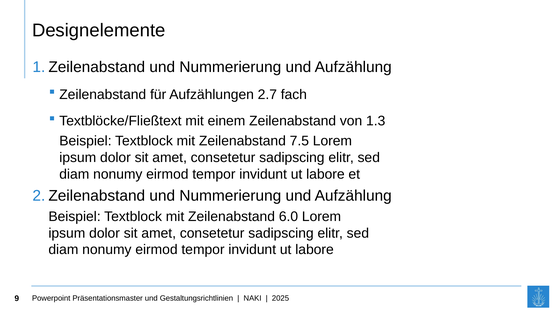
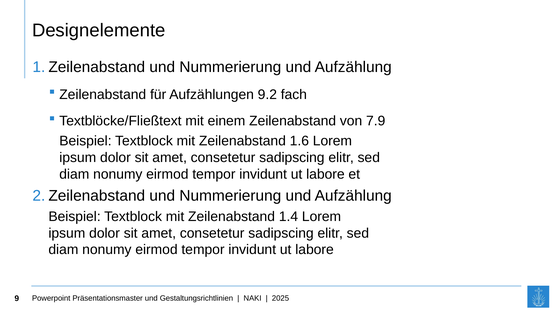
2.7: 2.7 -> 9.2 (267, 94)
1.3: 1.3 -> 7.9 (376, 121)
7.5: 7.5 -> 1.6 (299, 141)
6.0: 6.0 -> 1.4 (288, 216)
